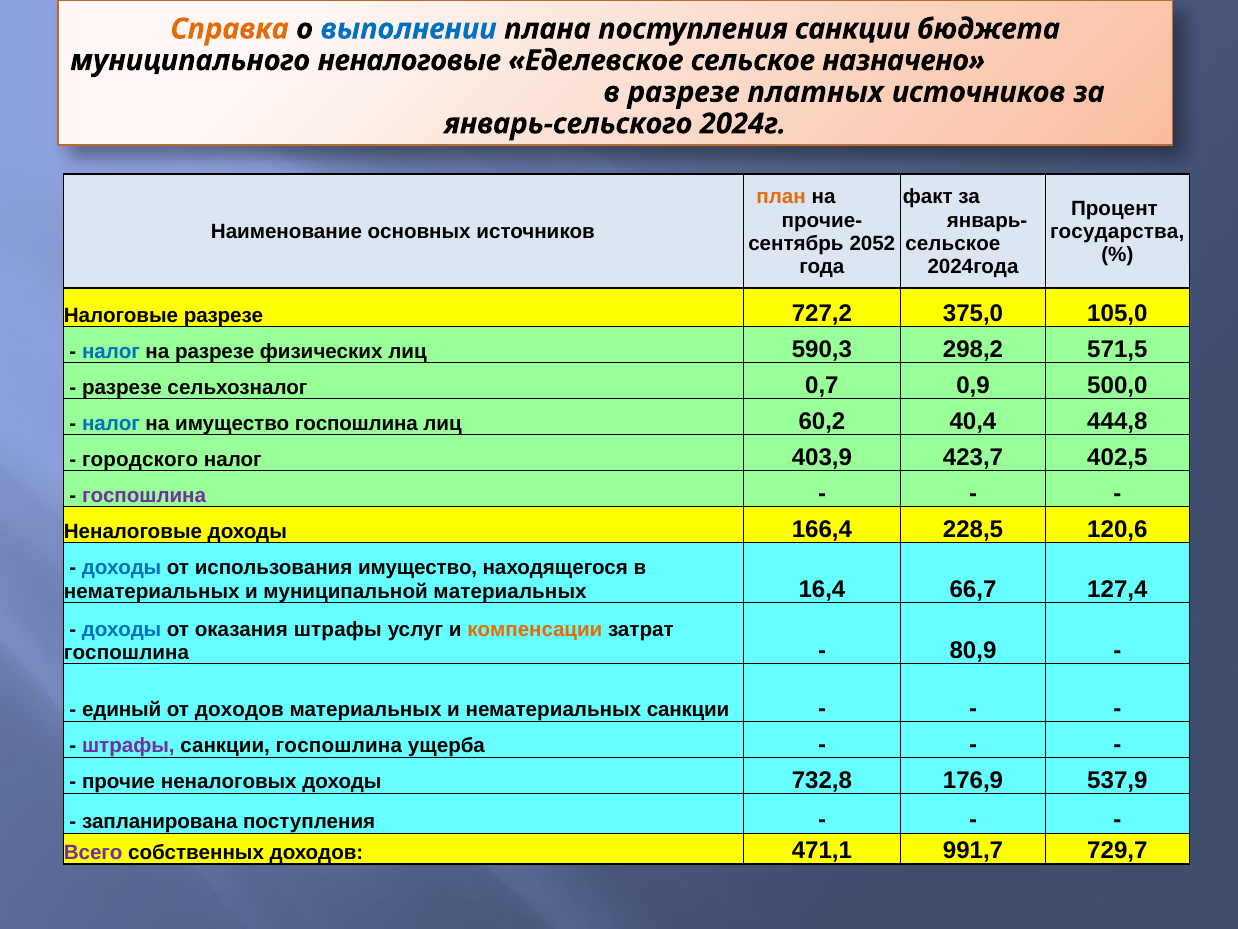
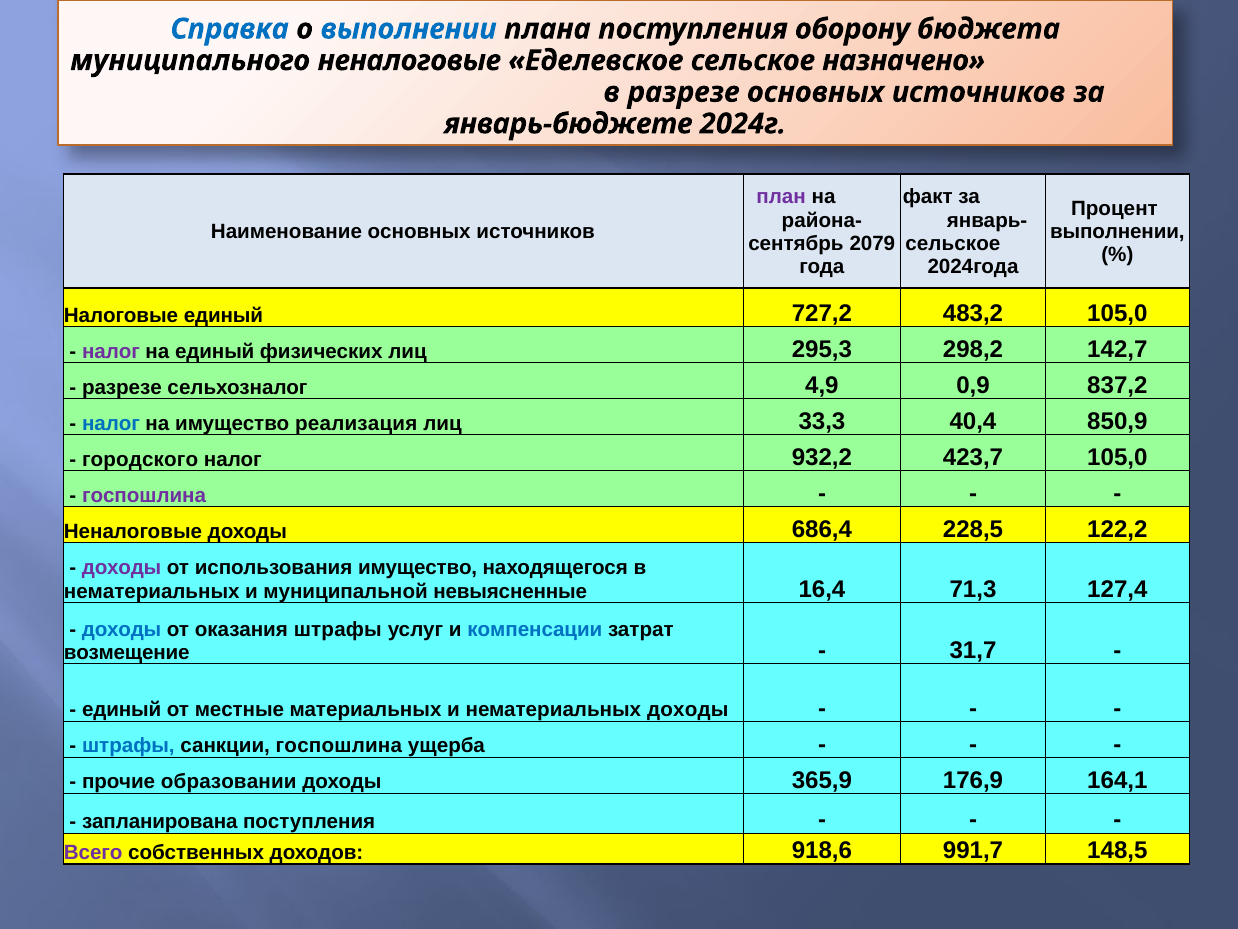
Справка colour: orange -> blue (229, 29)
поступления санкции: санкции -> оборону (853, 29)
разрезе платных: платных -> основных (816, 92)
январь-сельского: январь-сельского -> январь-бюджете (568, 124)
план colour: orange -> purple (781, 197)
прочие-: прочие- -> района- (822, 220)
государства: государства -> выполнении (1117, 232)
2052: 2052 -> 2079 (872, 243)
Налоговые разрезе: разрезе -> единый (223, 315)
375,0: 375,0 -> 483,2 (973, 313)
налог colour: blue -> purple (111, 351)
на разрезе: разрезе -> единый (215, 351)
590,3: 590,3 -> 295,3 (822, 349)
571,5: 571,5 -> 142,7 (1117, 349)
0,7: 0,7 -> 4,9 (822, 385)
500,0: 500,0 -> 837,2 (1117, 385)
имущество госпошлина: госпошлина -> реализация (356, 423)
60,2: 60,2 -> 33,3 (822, 421)
444,8: 444,8 -> 850,9 (1117, 421)
403,9: 403,9 -> 932,2 (822, 457)
423,7 402,5: 402,5 -> 105,0 (1117, 457)
166,4: 166,4 -> 686,4 (822, 529)
120,6: 120,6 -> 122,2 (1117, 529)
доходы colour: blue -> purple (122, 568)
муниципальной материальных: материальных -> невыясненные (510, 591)
66,7: 66,7 -> 71,3 (973, 589)
компенсации colour: orange -> blue (535, 629)
госпошлина: госпошлина -> возмещение (127, 652)
80,9: 80,9 -> 31,7 (973, 650)
от доходов: доходов -> местные (239, 710)
нематериальных санкции: санкции -> доходы (688, 710)
штрафы colour: purple -> blue (128, 746)
неналоговых: неналоговых -> образовании (229, 782)
732,8: 732,8 -> 365,9 (822, 780)
537,9: 537,9 -> 164,1 (1117, 780)
471,1: 471,1 -> 918,6 (822, 850)
729,7: 729,7 -> 148,5 (1117, 850)
